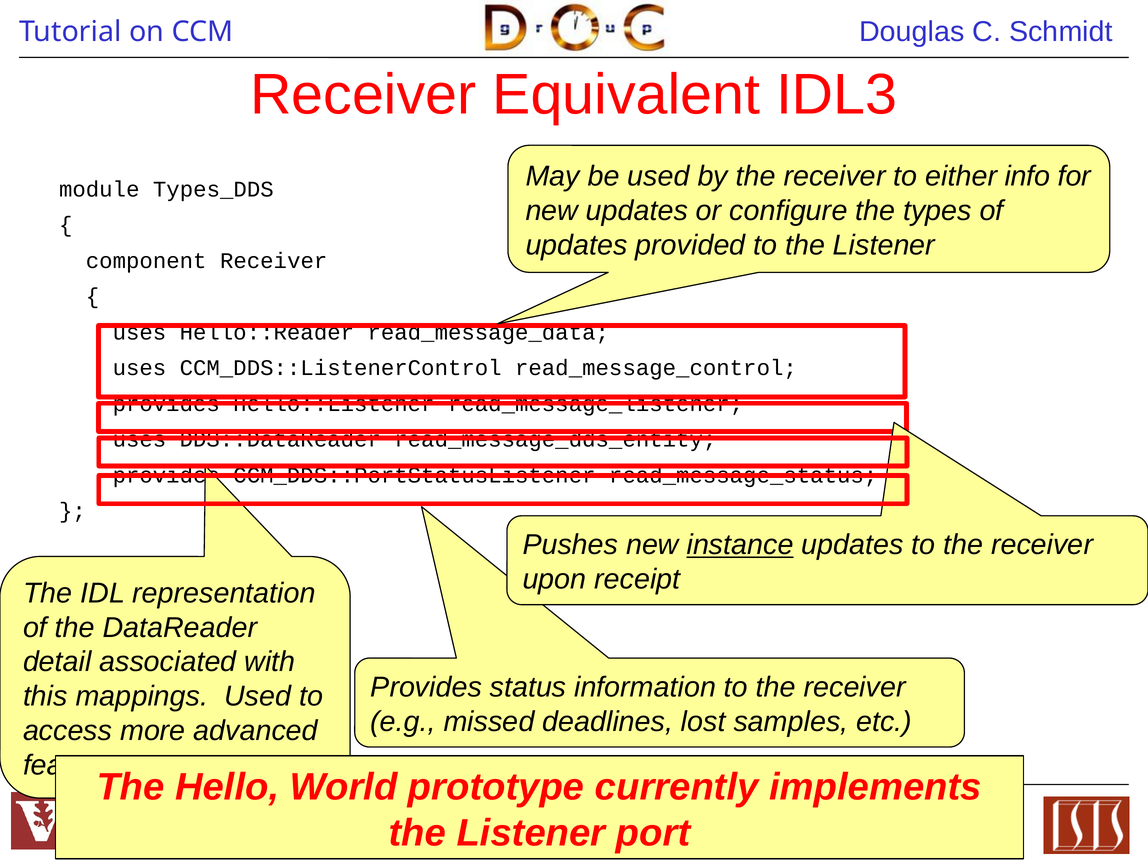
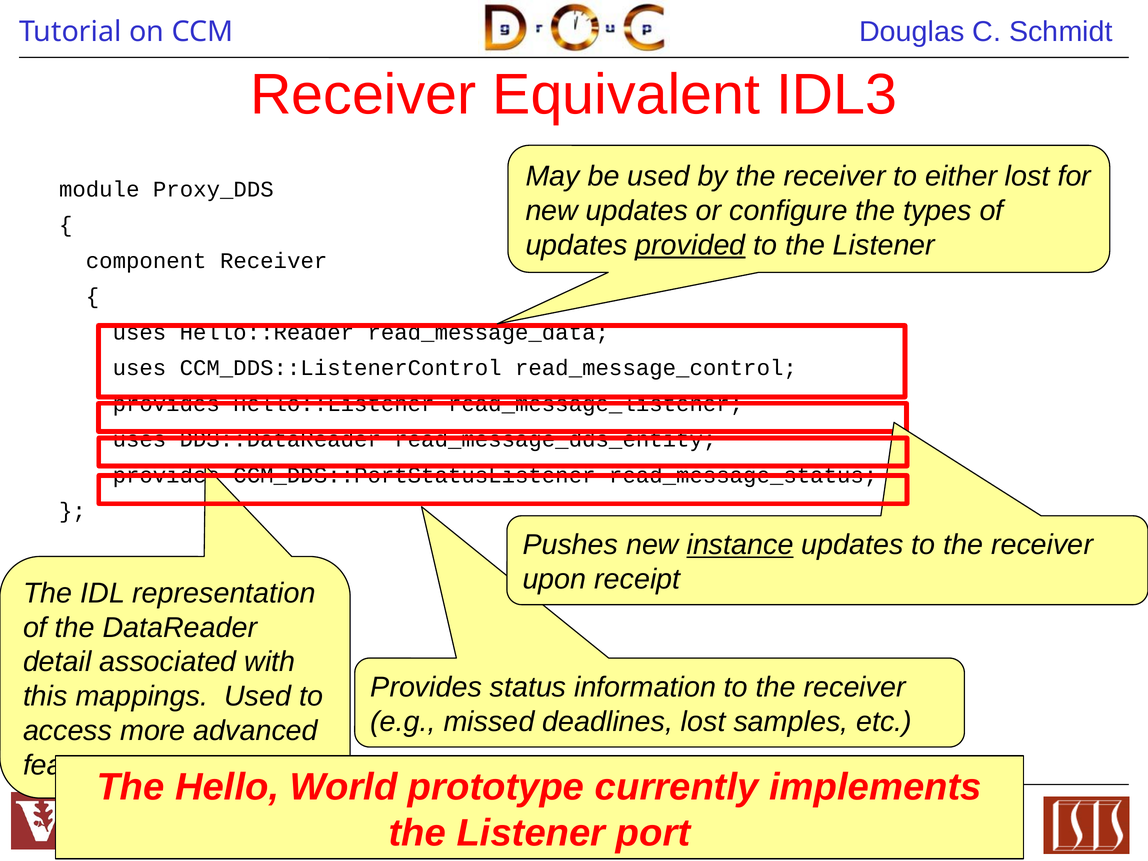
either info: info -> lost (1027, 176)
Types_DDS: Types_DDS -> Proxy_DDS (213, 189)
provided underline: none -> present (690, 245)
